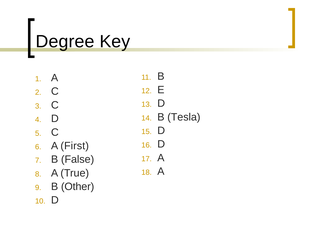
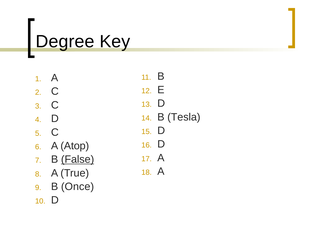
First: First -> Atop (75, 146)
False underline: none -> present (78, 160)
Other: Other -> Once (78, 187)
